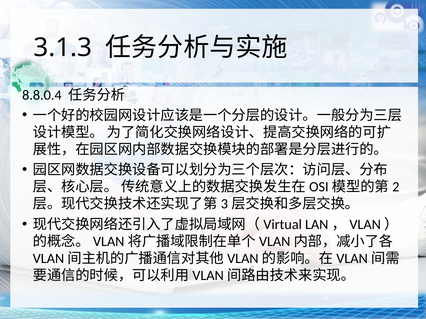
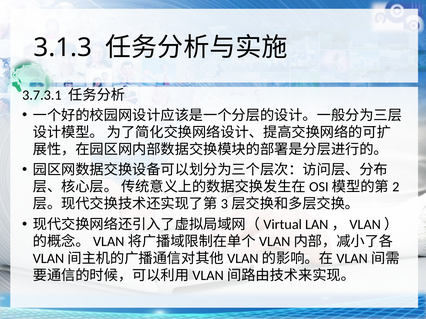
8.8.0.4: 8.8.0.4 -> 3.7.3.1 (42, 95)
